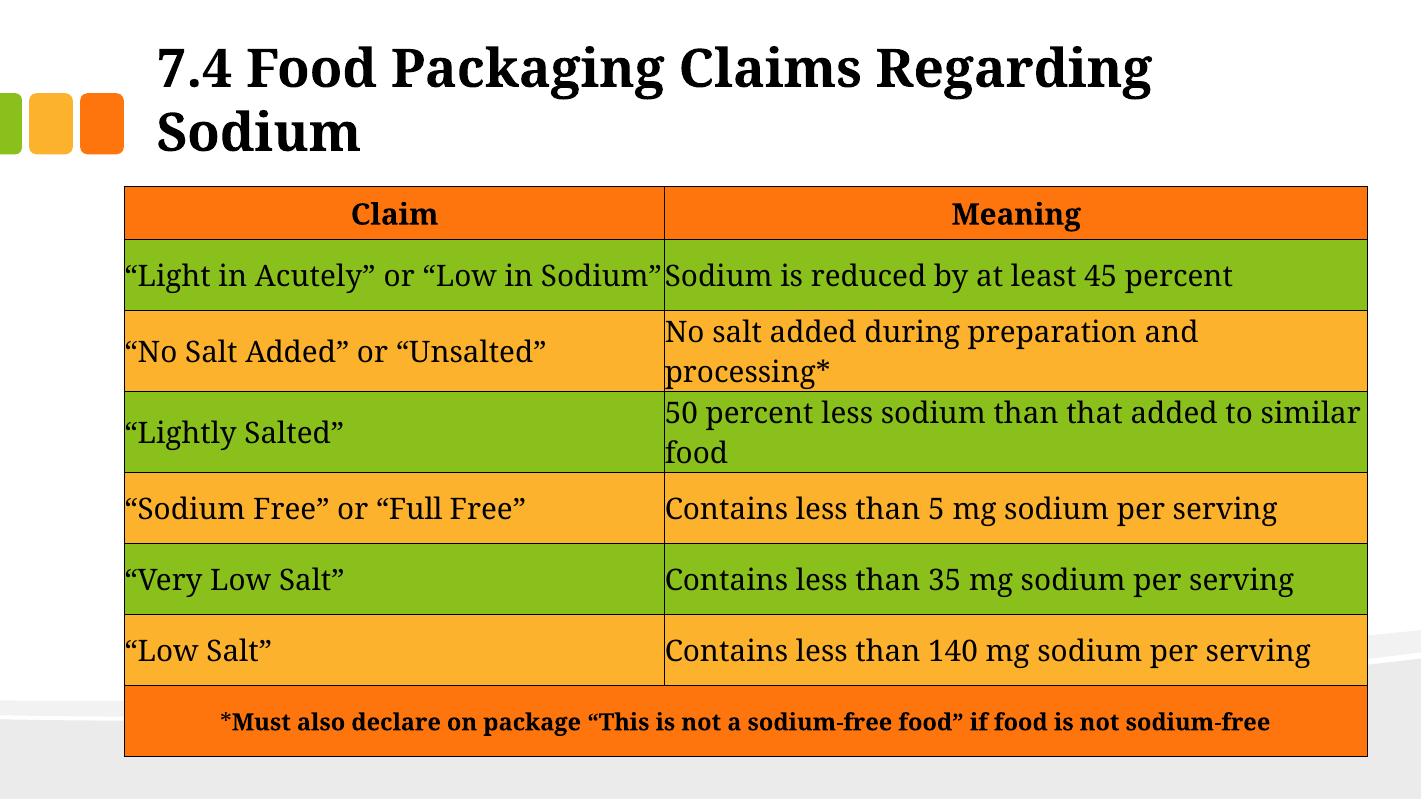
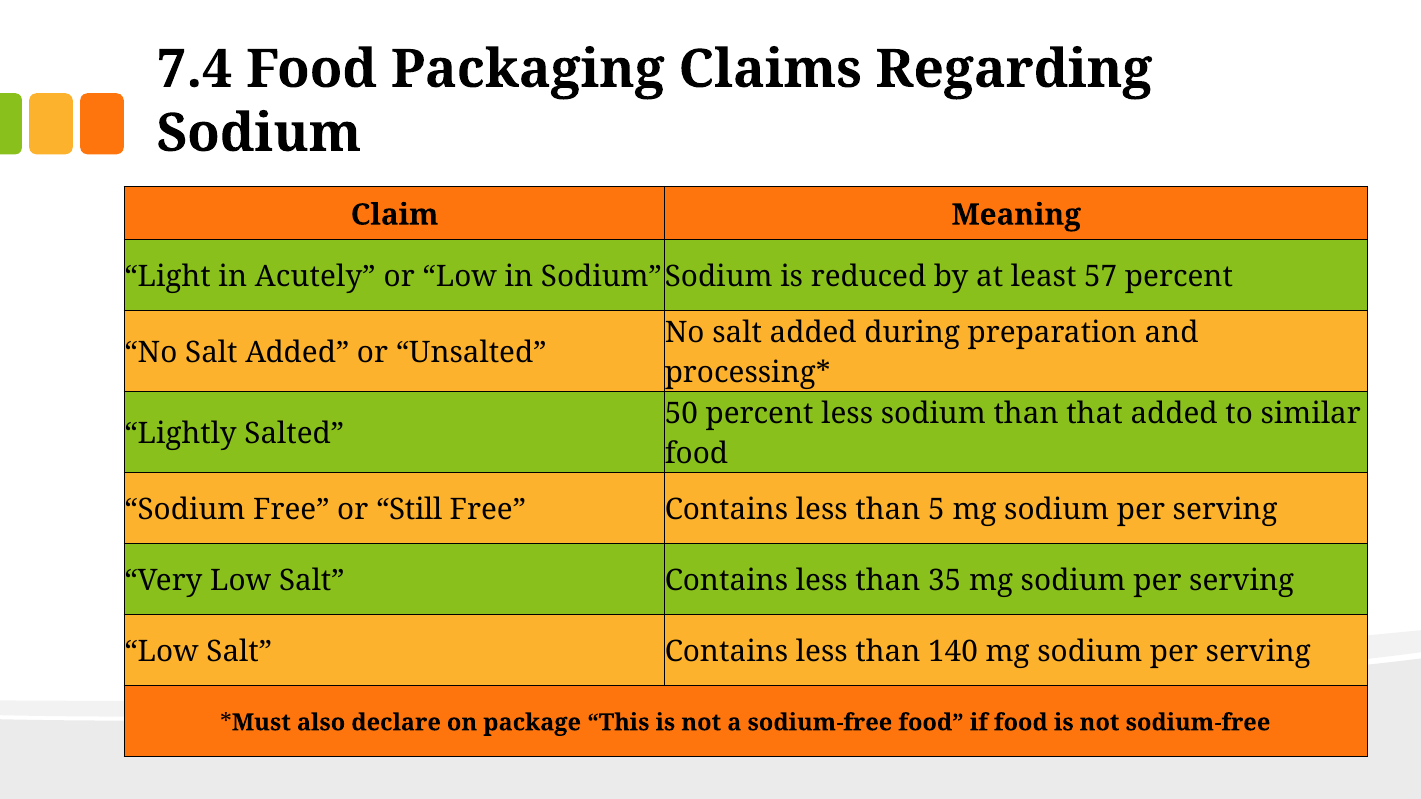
45: 45 -> 57 (1101, 277)
Full: Full -> Still (409, 510)
